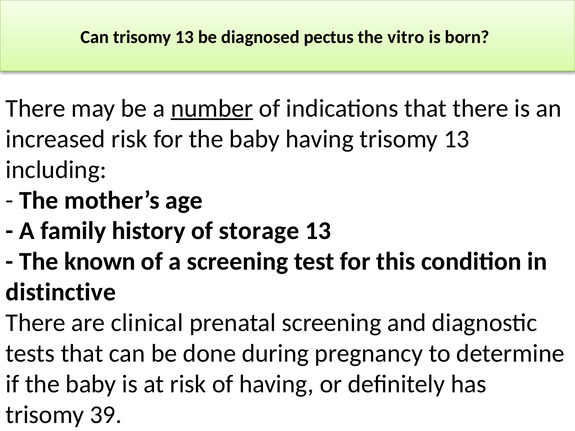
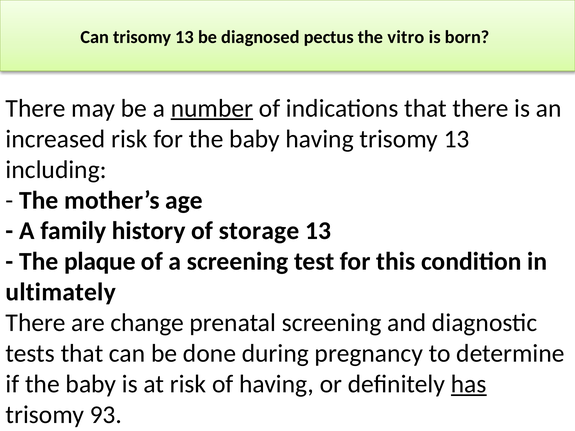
known: known -> plaque (100, 262)
distinctive: distinctive -> ultimately (61, 292)
clinical: clinical -> change (147, 323)
has underline: none -> present (469, 384)
39: 39 -> 93 (106, 415)
